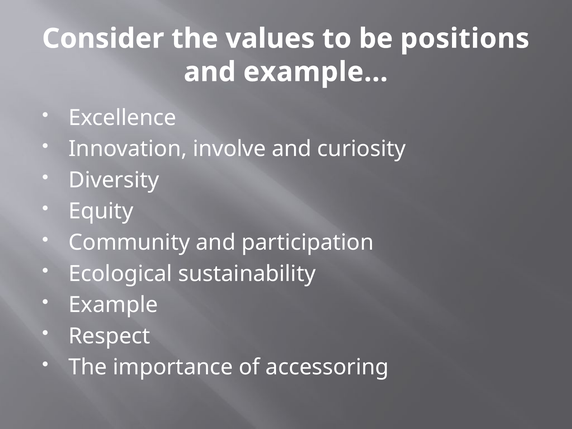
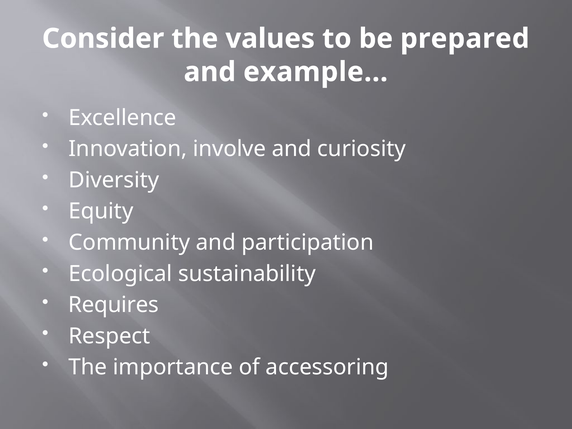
positions: positions -> prepared (465, 39)
Example: Example -> Requires (113, 305)
